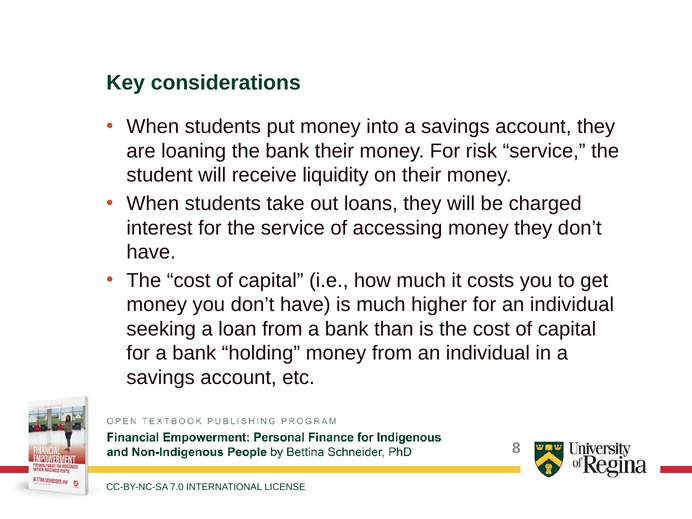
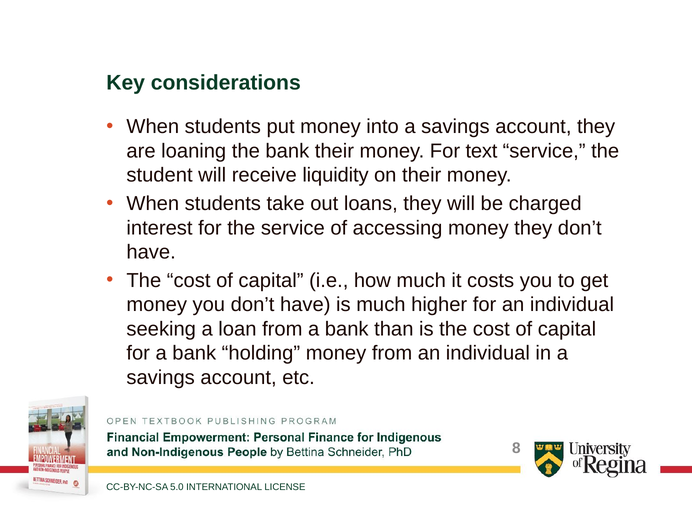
risk: risk -> text (481, 151)
7.0: 7.0 -> 5.0 (177, 487)
